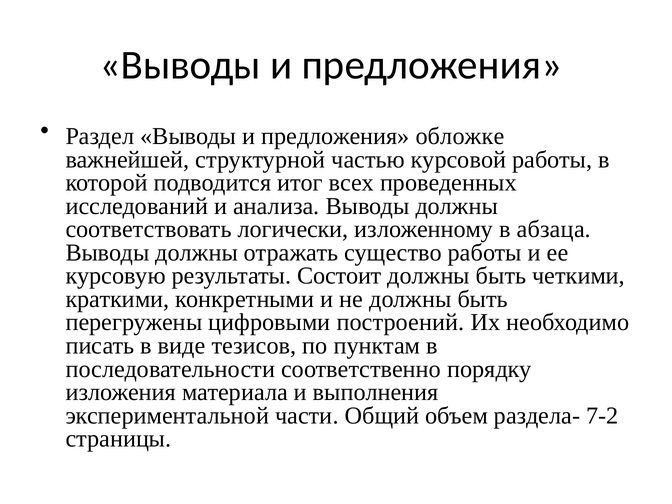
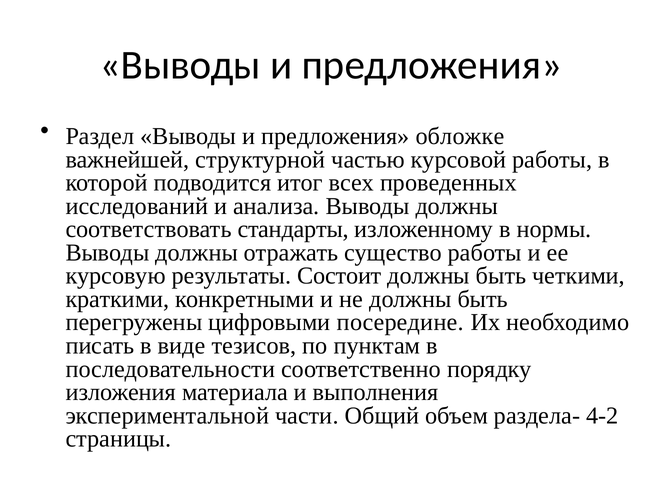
логически: логически -> стандарты (293, 229)
абзаца: абзаца -> нормы (554, 229)
построений: построений -> посередине (400, 322)
7-2: 7-2 -> 4-2 (602, 416)
